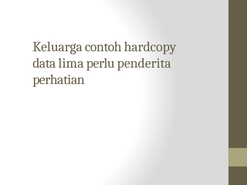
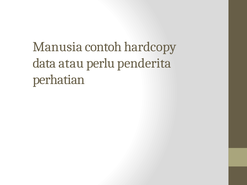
Keluarga: Keluarga -> Manusia (58, 47)
lima: lima -> atau (71, 63)
